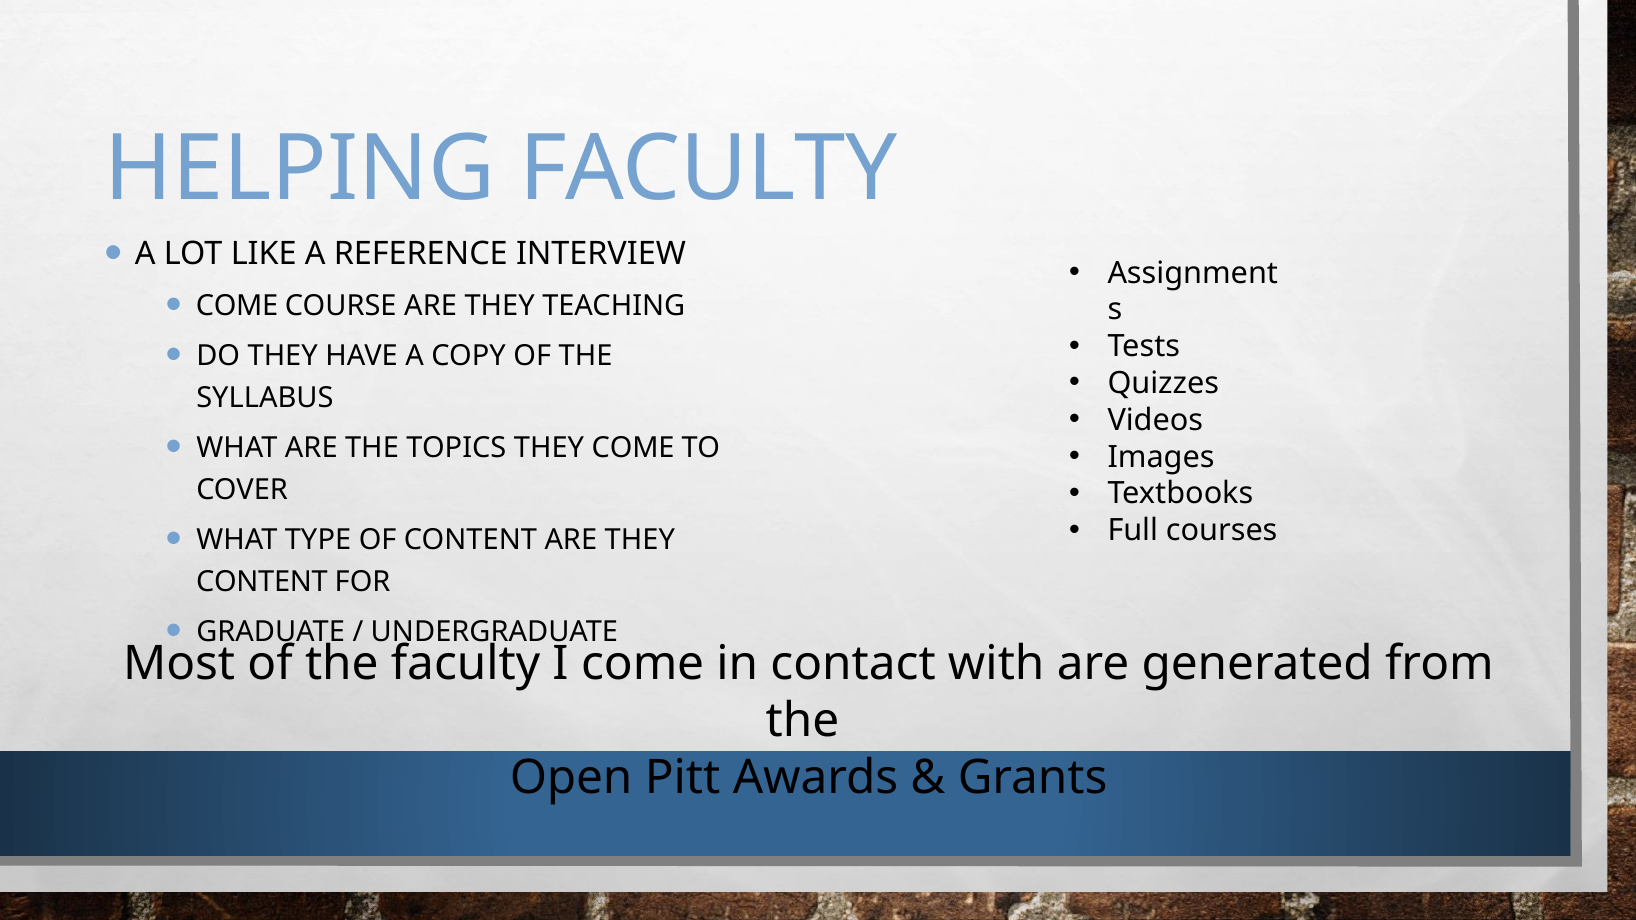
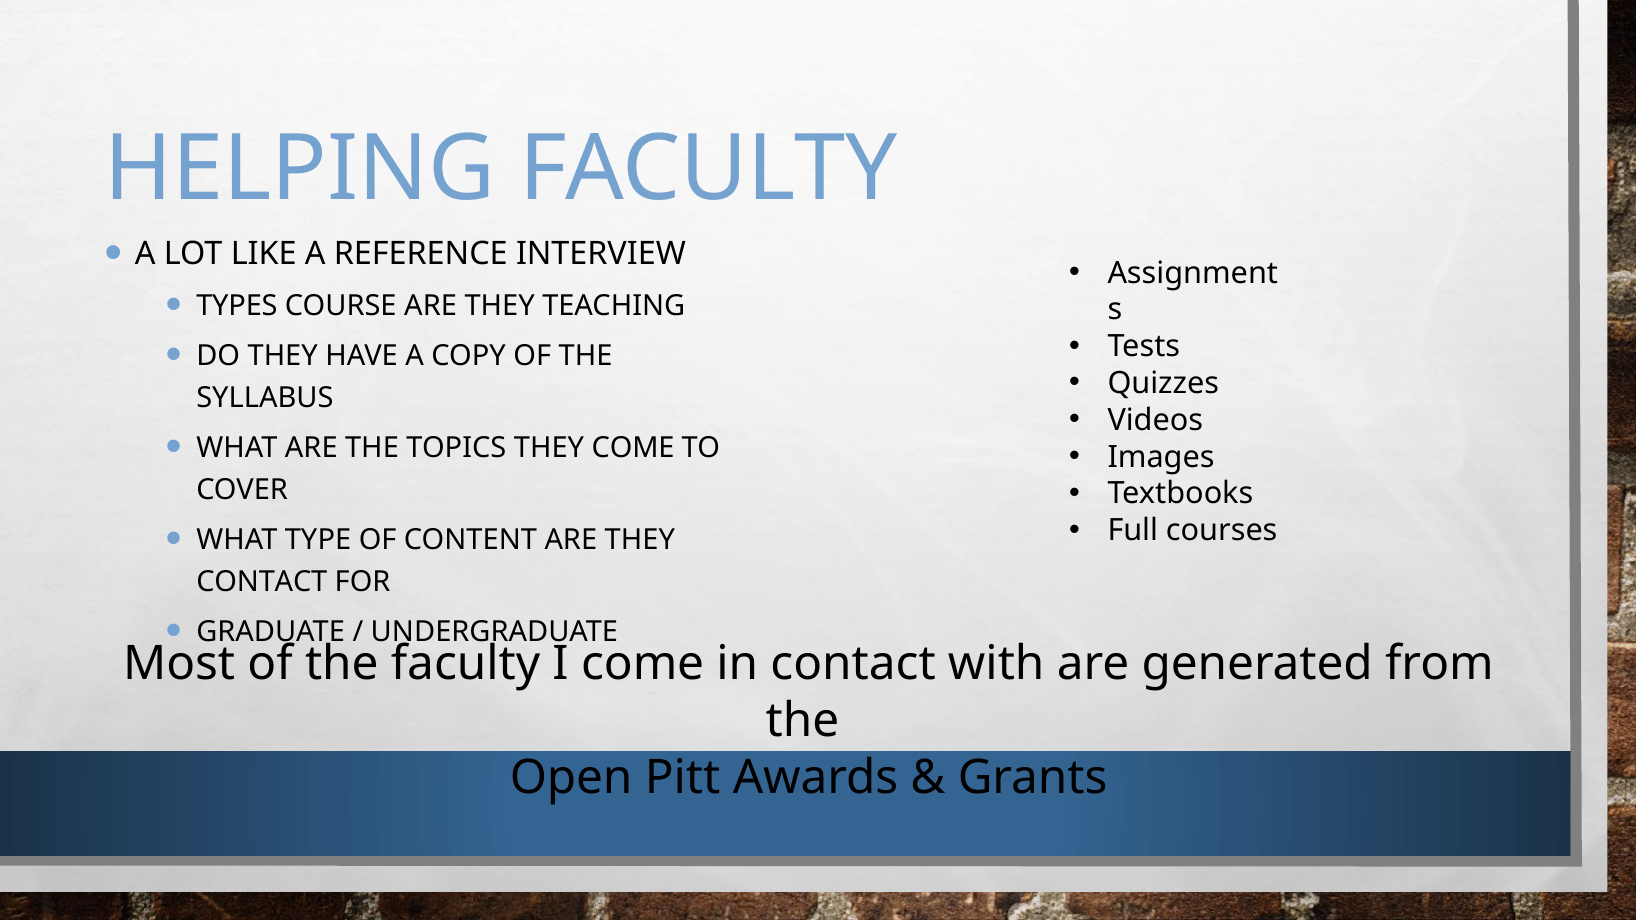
COME: COME -> TYPES (237, 306)
CONTENT: CONTENT -> CONTACT (262, 582)
